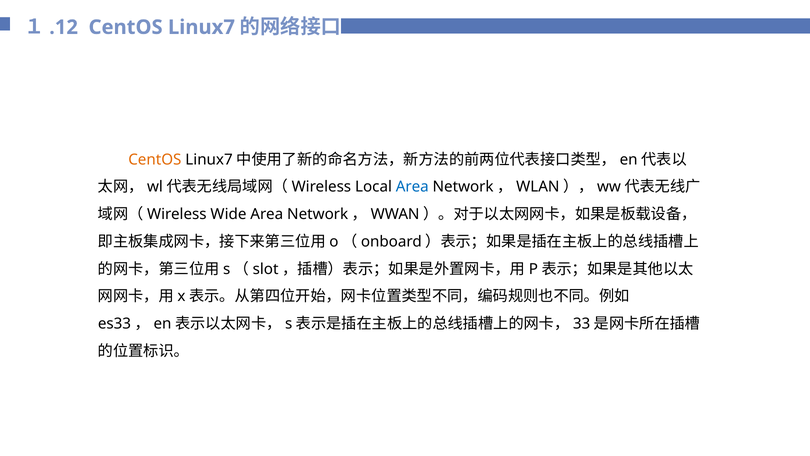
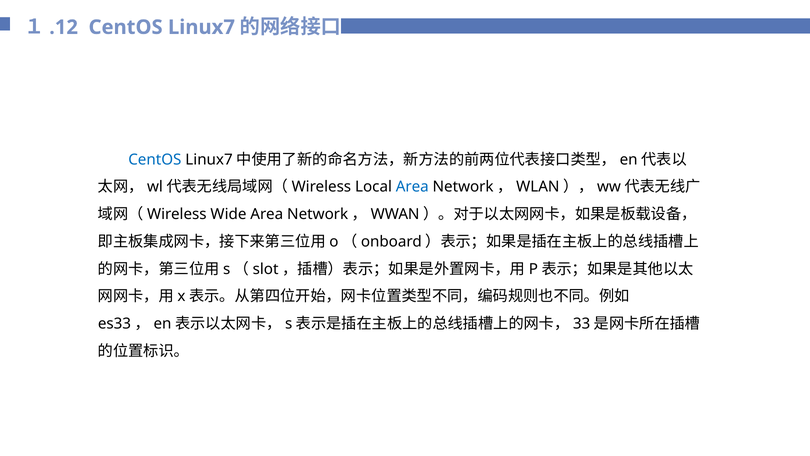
CentOS colour: orange -> blue (155, 159)
